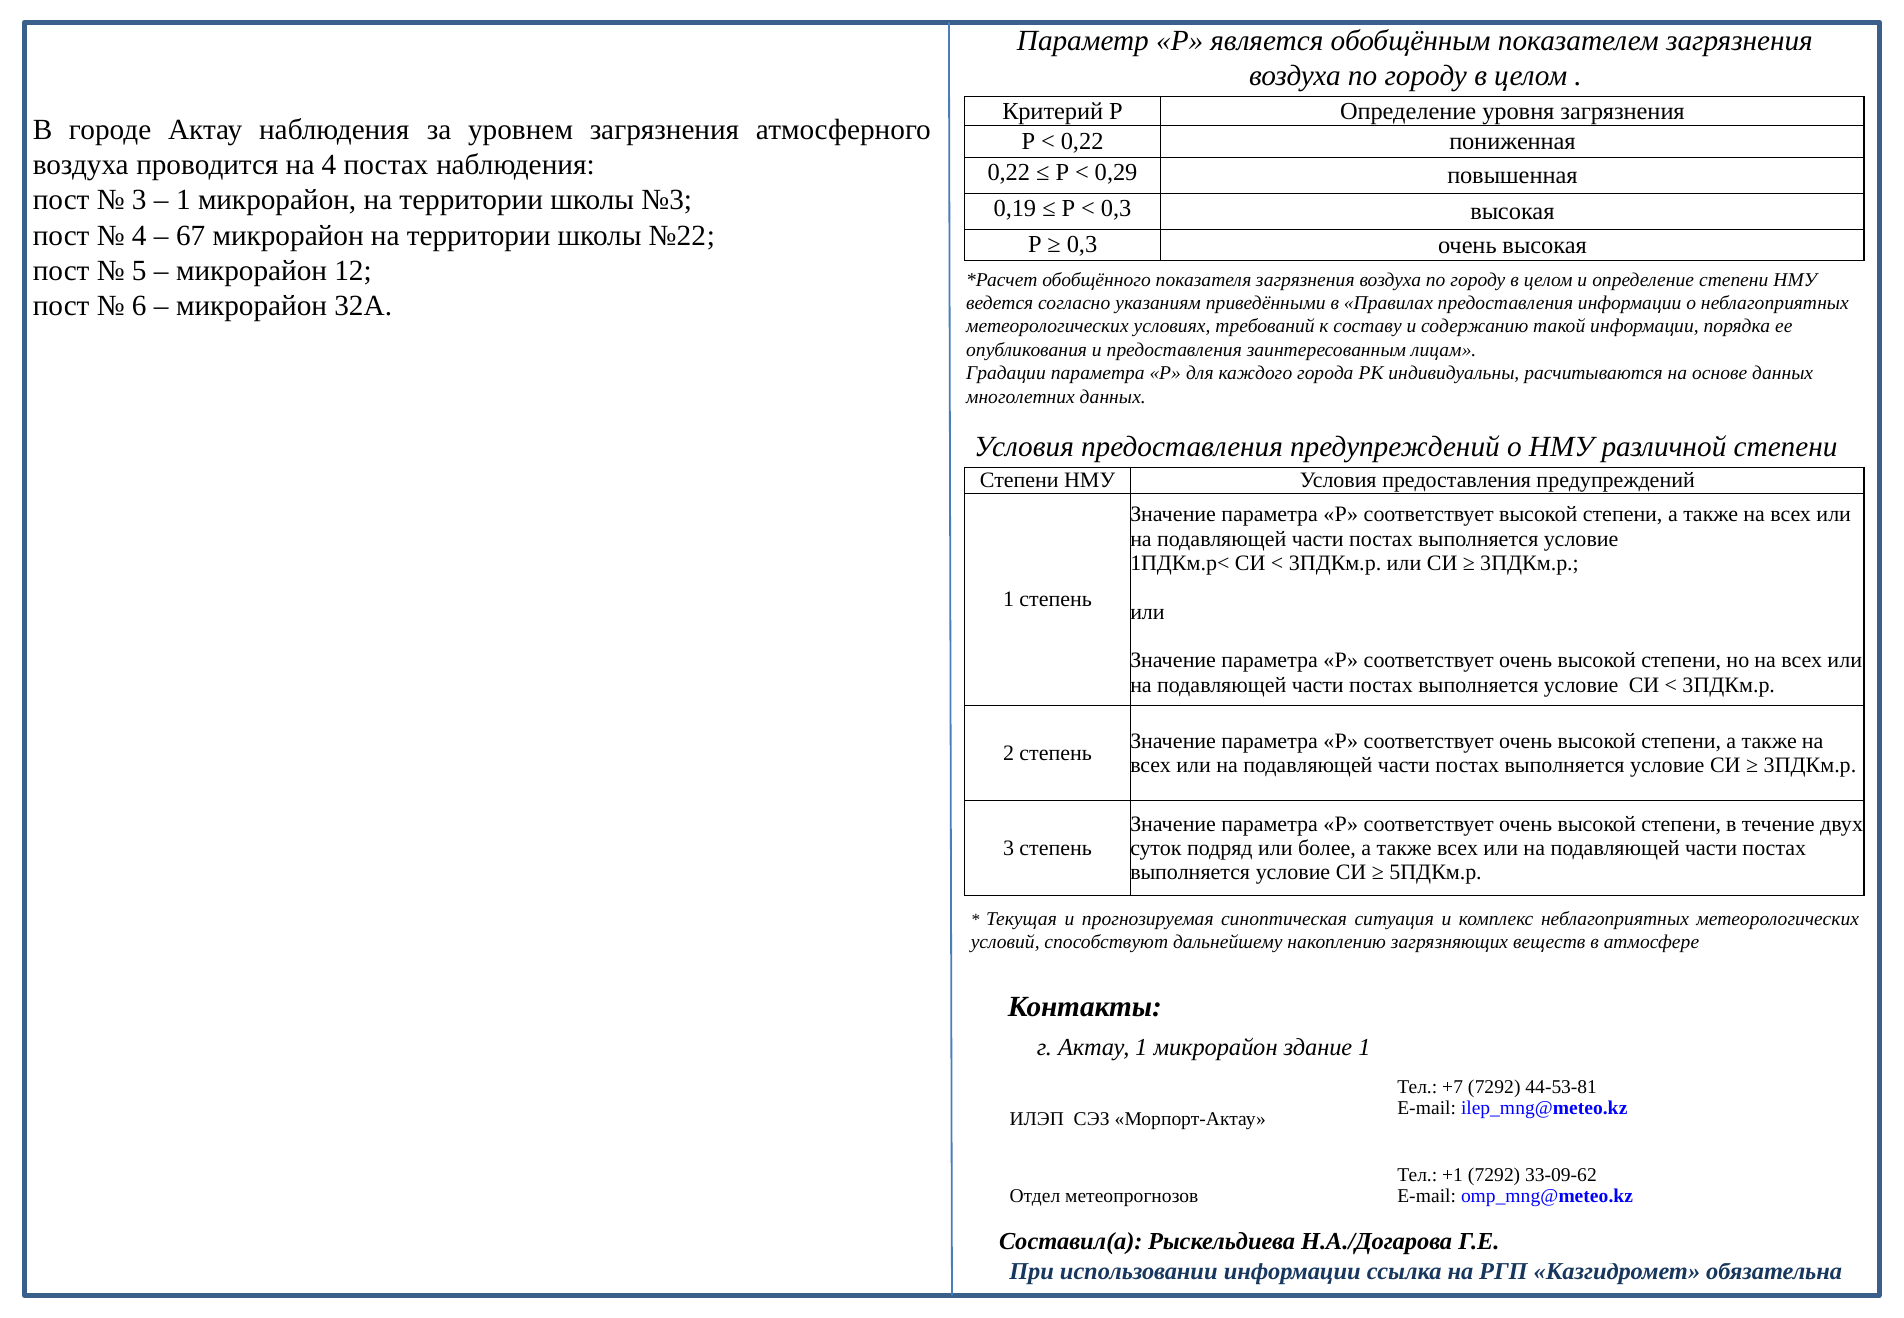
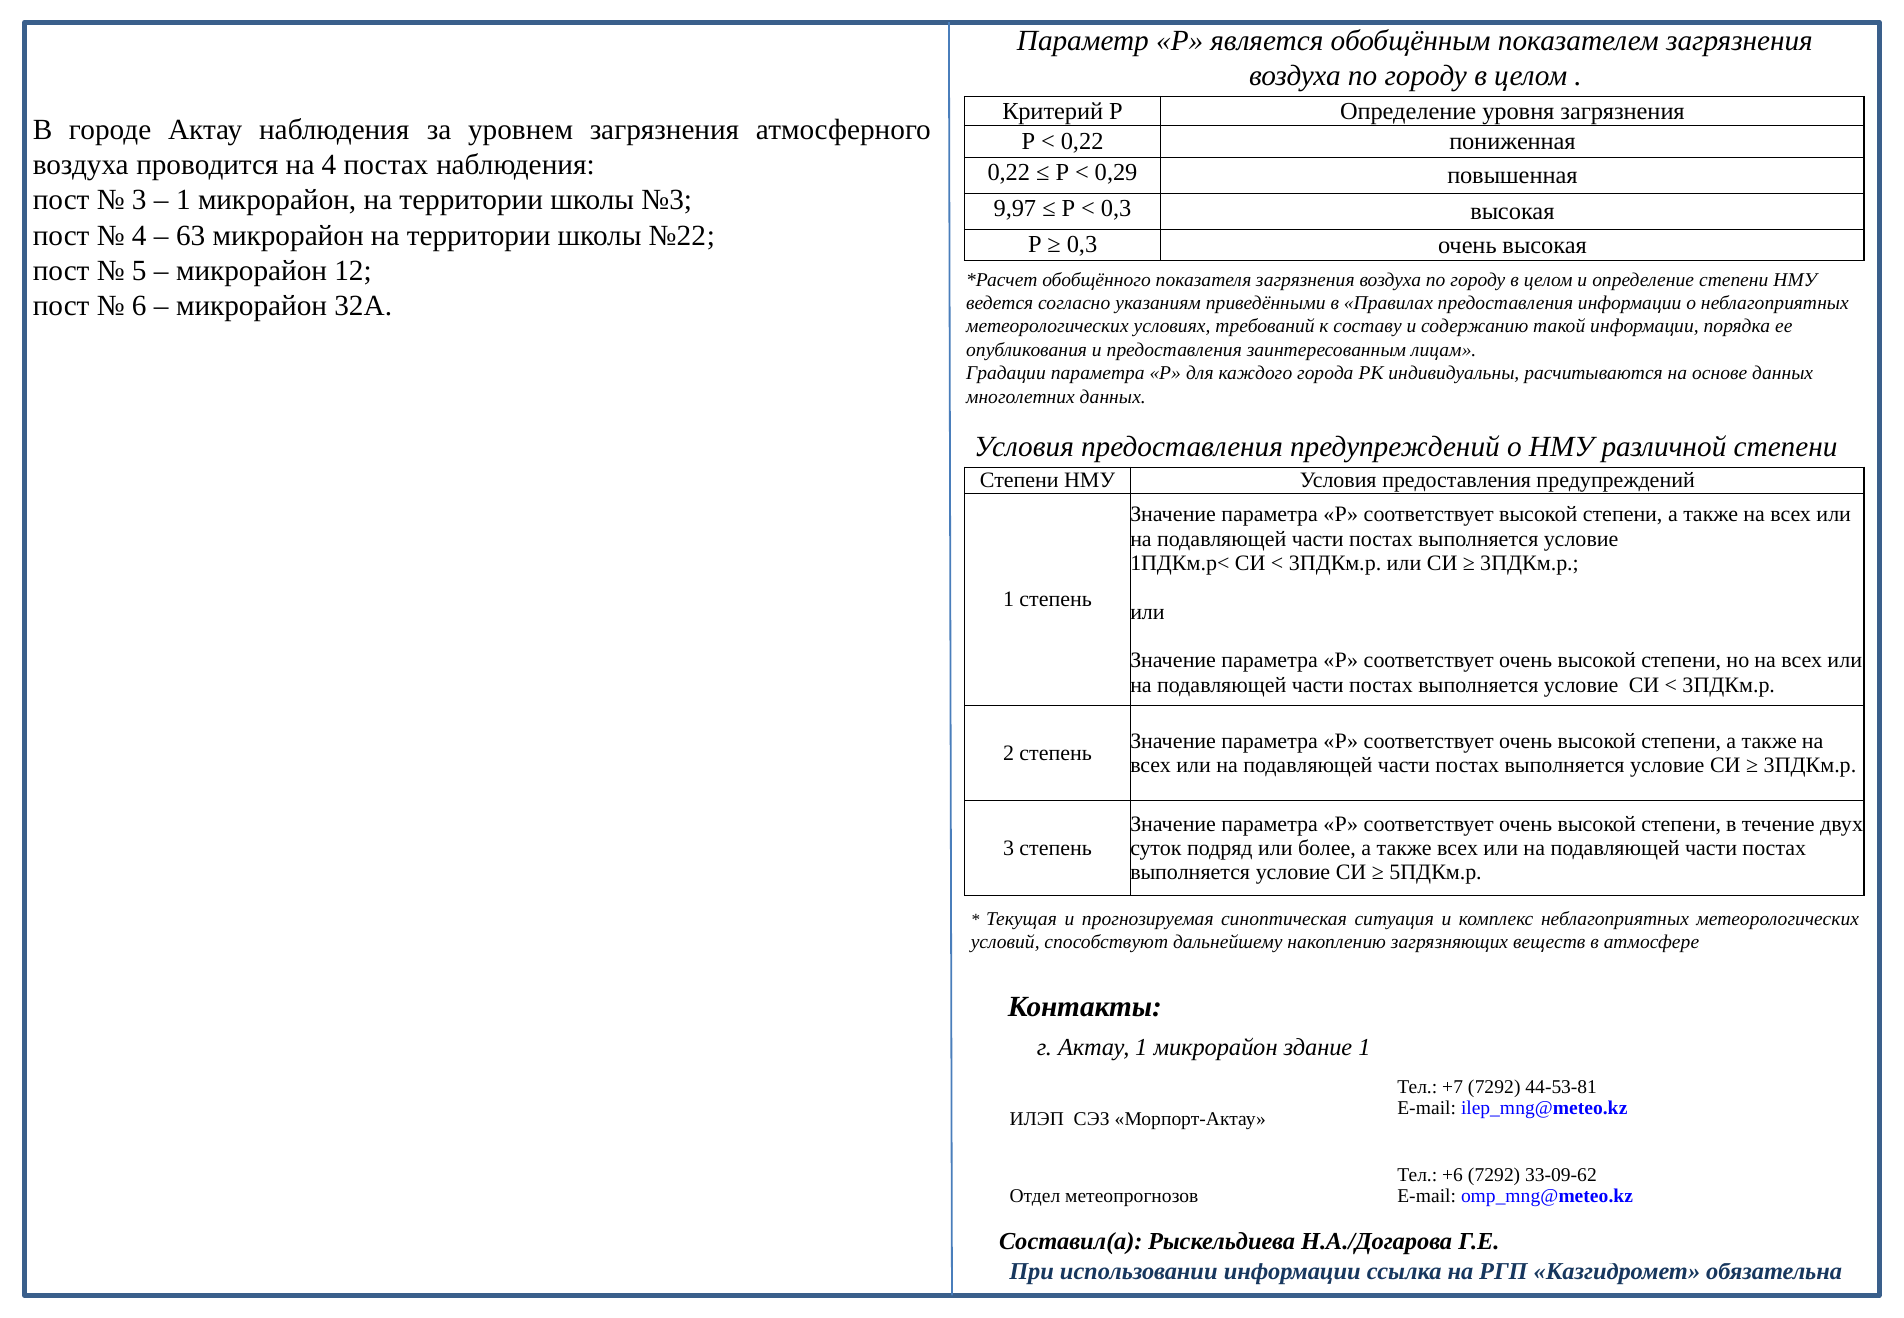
0,19: 0,19 -> 9,97 (1015, 209)
67: 67 -> 63 (191, 235)
+1: +1 -> +6 (1453, 1175)
